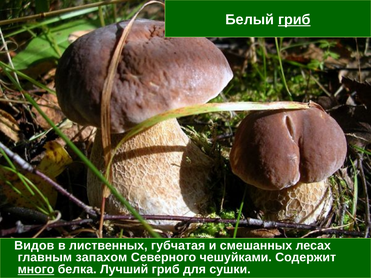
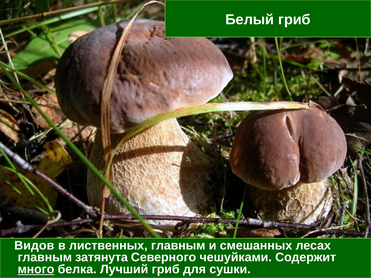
гриб underline: present -> none (294, 20)
лиственных губчатая: губчатая -> главным (178, 246)
запахом: запахом -> затянута (102, 258)
